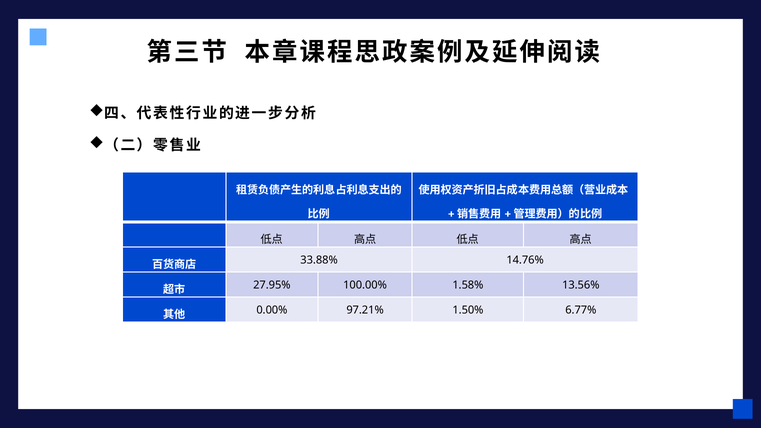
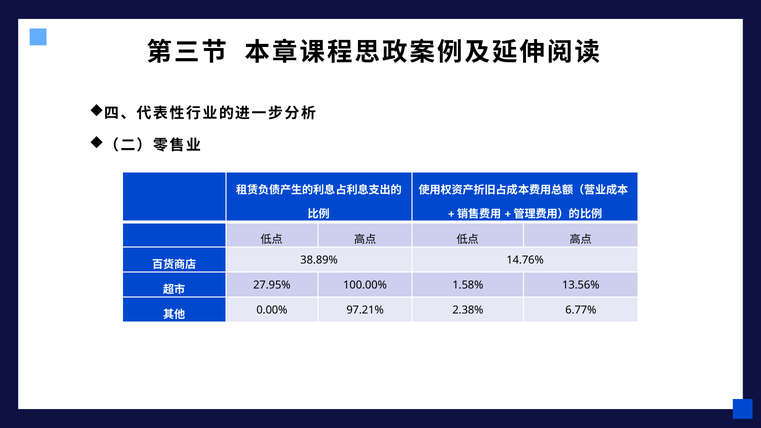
33.88%: 33.88% -> 38.89% (319, 260)
1.50%: 1.50% -> 2.38% (468, 310)
